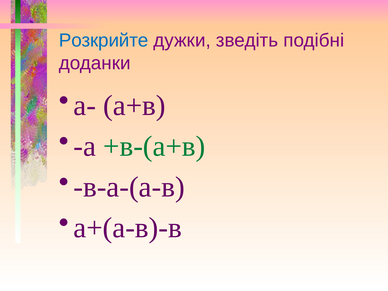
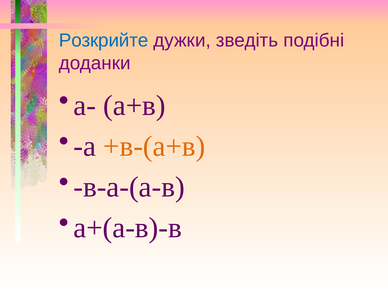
+в-(а+в colour: green -> orange (154, 146)
